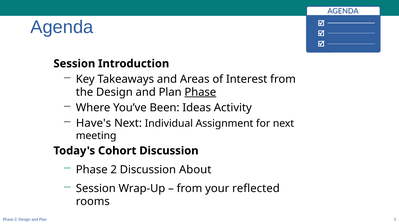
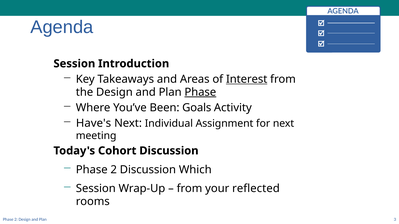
Interest underline: none -> present (247, 79)
Ideas: Ideas -> Goals (197, 108)
About: About -> Which (195, 170)
